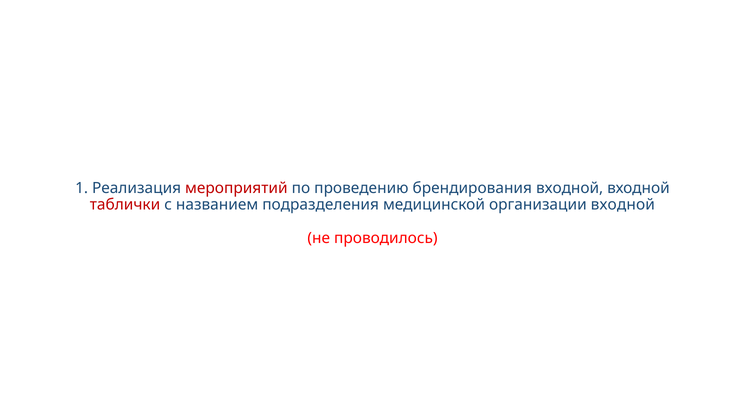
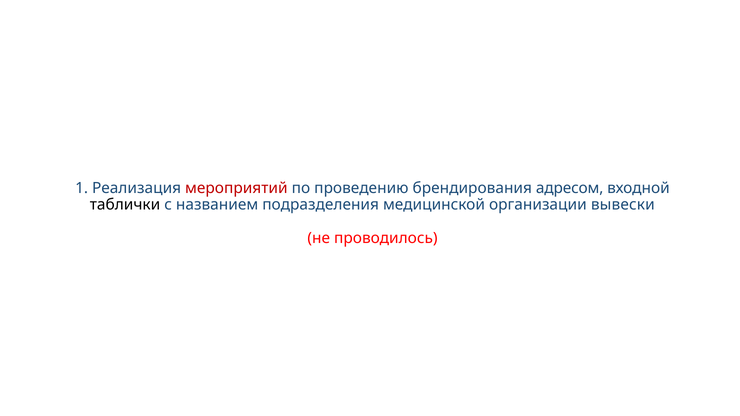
брендирования входной: входной -> адресом (570, 188)
таблички colour: red -> black (125, 205)
организации входной: входной -> вывески (623, 205)
